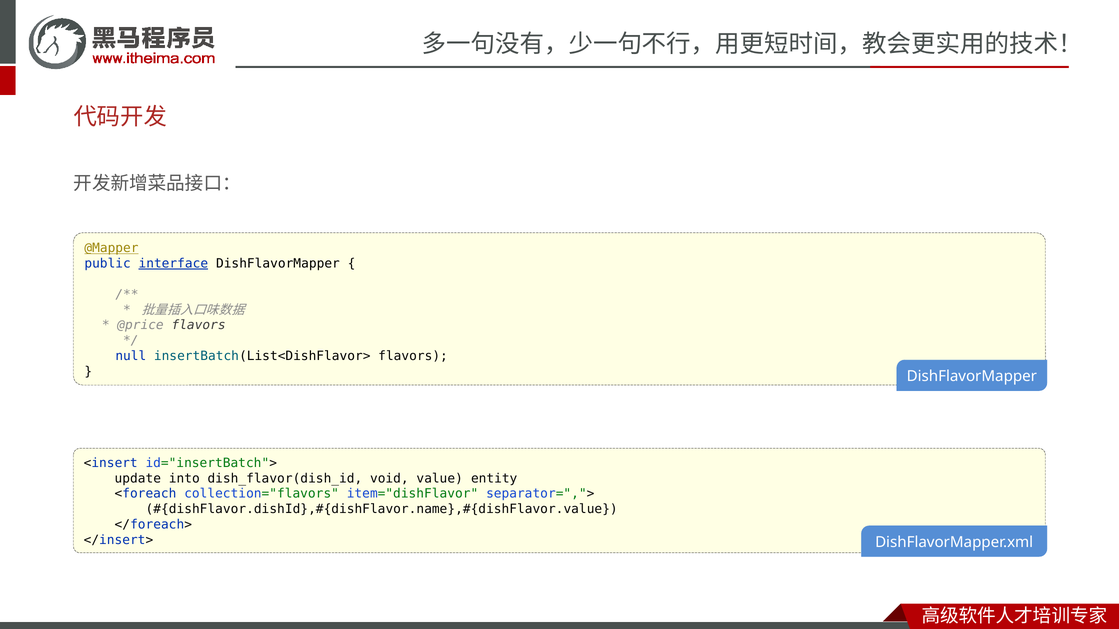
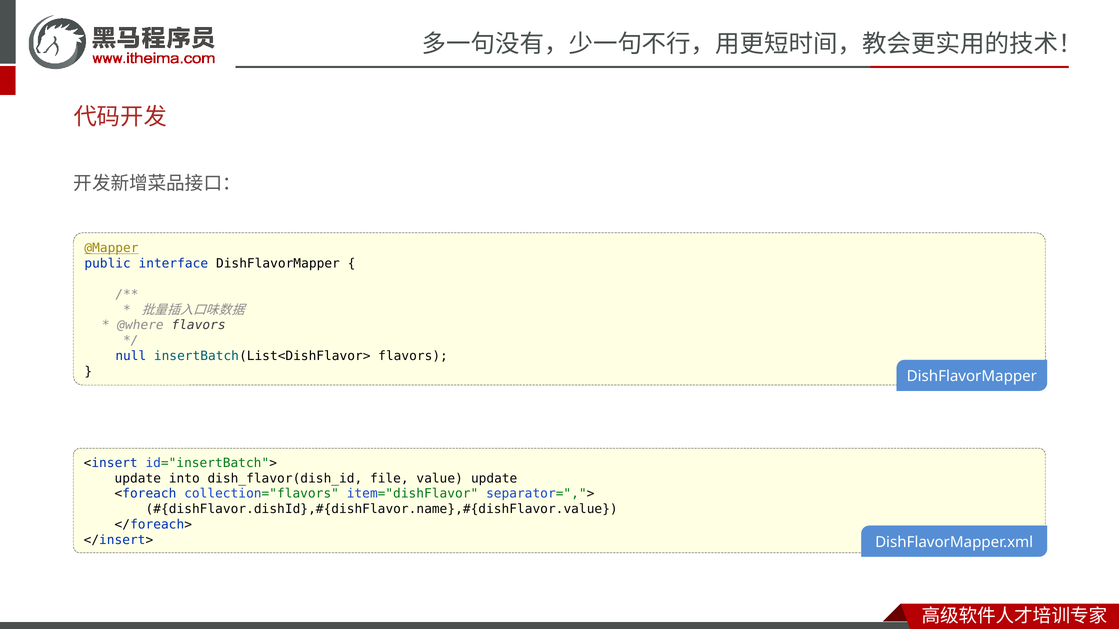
interface underline: present -> none (173, 264)
@price: @price -> @where (141, 325)
void: void -> file (389, 479)
value entity: entity -> update (494, 479)
